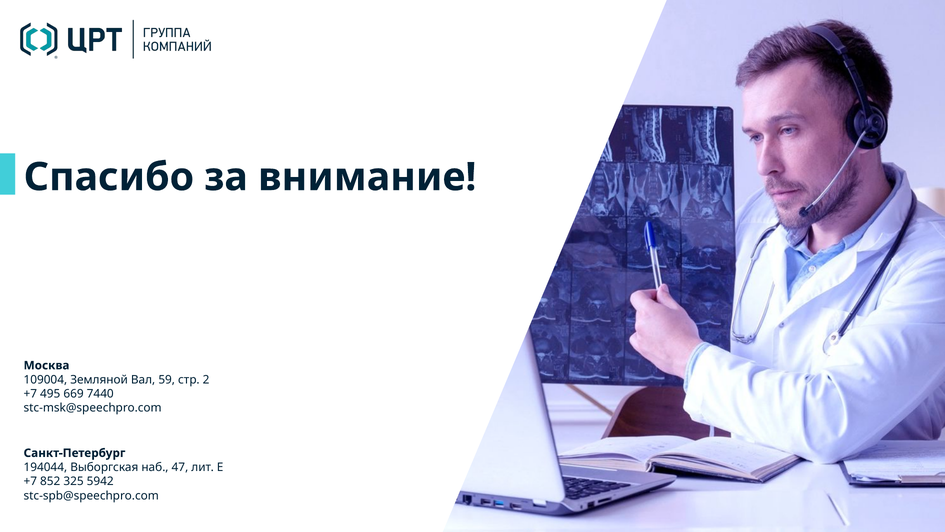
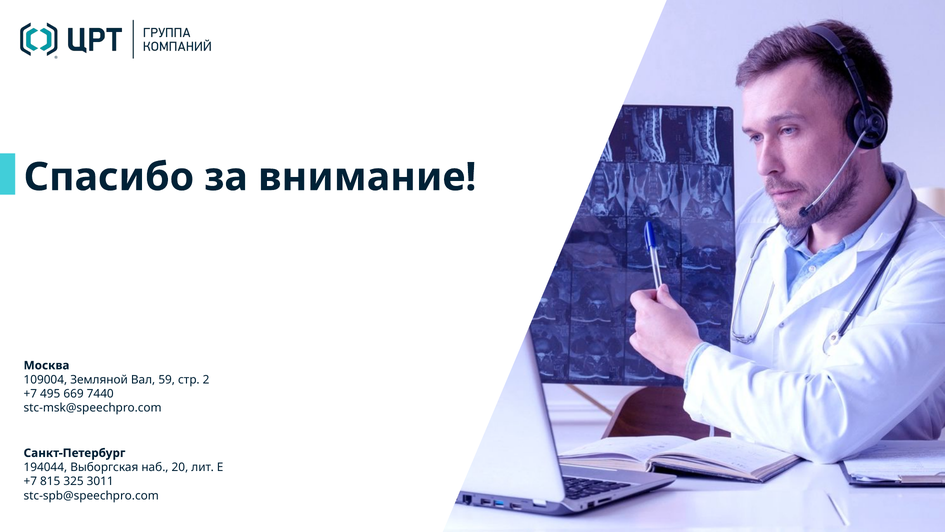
47: 47 -> 20 (180, 467)
852: 852 -> 815 (50, 481)
5942: 5942 -> 3011 (100, 481)
